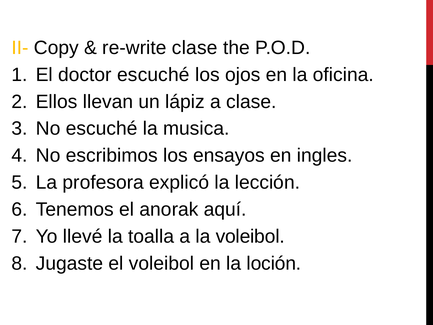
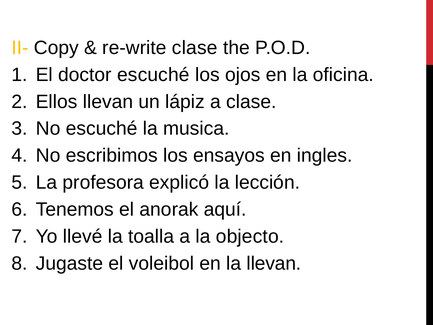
la voleibol: voleibol -> objecto (250, 236)
la loción: loción -> llevan (274, 263)
